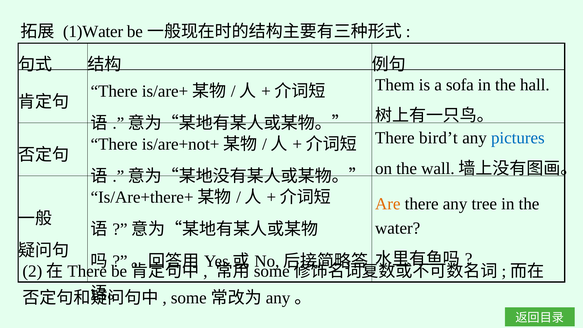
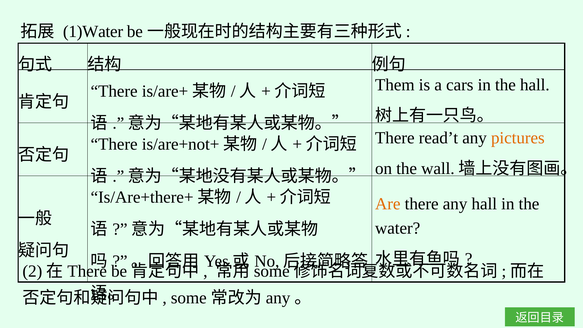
sofa: sofa -> cars (460, 85)
bird’t: bird’t -> read’t (438, 138)
pictures colour: blue -> orange (518, 138)
any tree: tree -> hall (484, 204)
